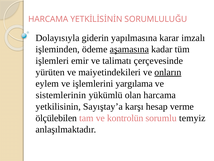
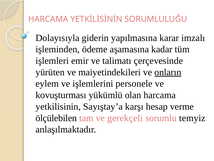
aşamasına underline: present -> none (129, 49)
yargılama: yargılama -> personele (134, 83)
sistemlerinin: sistemlerinin -> kovuşturması (61, 95)
kontrolün: kontrolün -> gerekçeli (125, 118)
